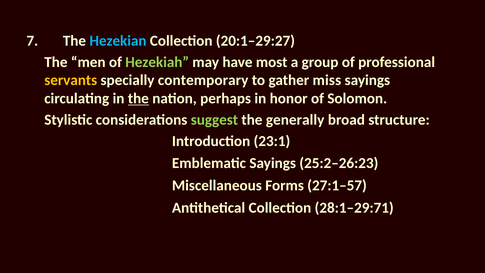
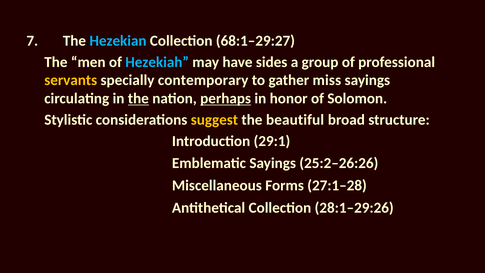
20:1–29:27: 20:1–29:27 -> 68:1–29:27 (255, 41)
Hezekiah colour: light green -> light blue (157, 62)
most: most -> sides (272, 62)
perhaps underline: none -> present (226, 98)
suggest colour: light green -> yellow (214, 120)
generally: generally -> beautiful (295, 120)
23:1: 23:1 -> 29:1 (272, 141)
25:2–26:23: 25:2–26:23 -> 25:2–26:26 (339, 163)
27:1–57: 27:1–57 -> 27:1–28 (337, 185)
28:1–29:71: 28:1–29:71 -> 28:1–29:26 (354, 208)
